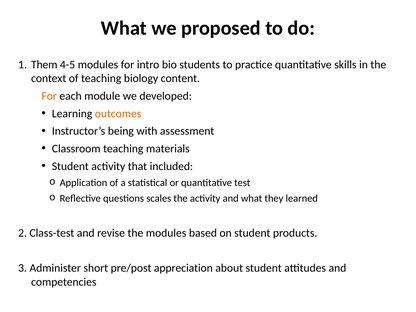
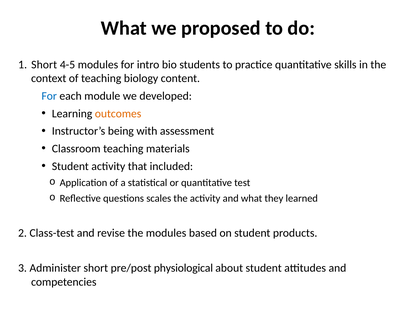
Them: Them -> Short (44, 65)
For colour: orange -> blue (49, 96)
appreciation: appreciation -> physiological (183, 268)
